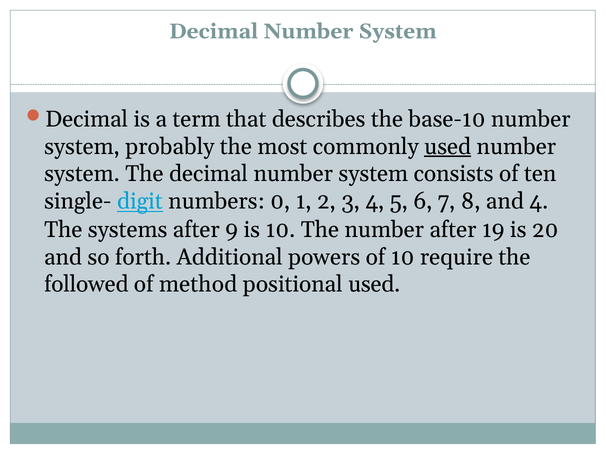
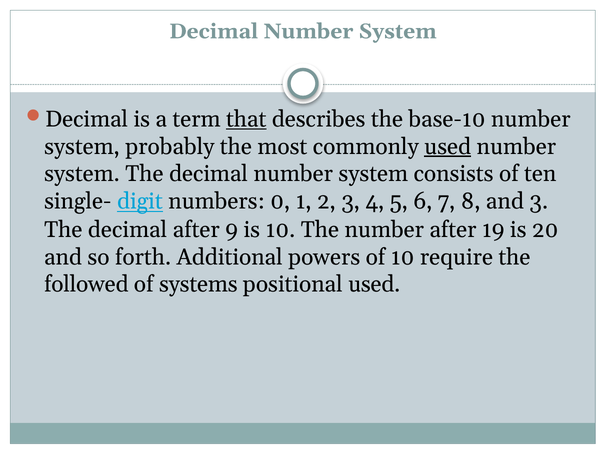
that underline: none -> present (246, 119)
and 4: 4 -> 3 (539, 201)
systems: systems -> decimal (128, 230)
method: method -> systems (198, 285)
